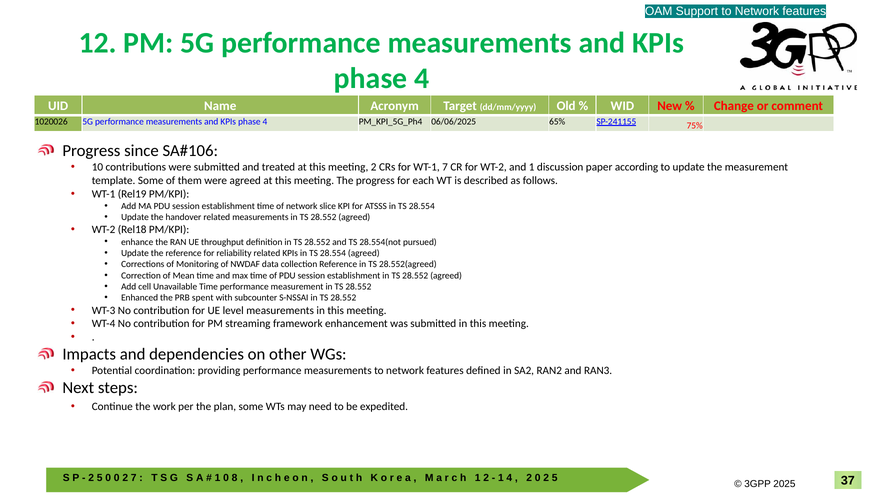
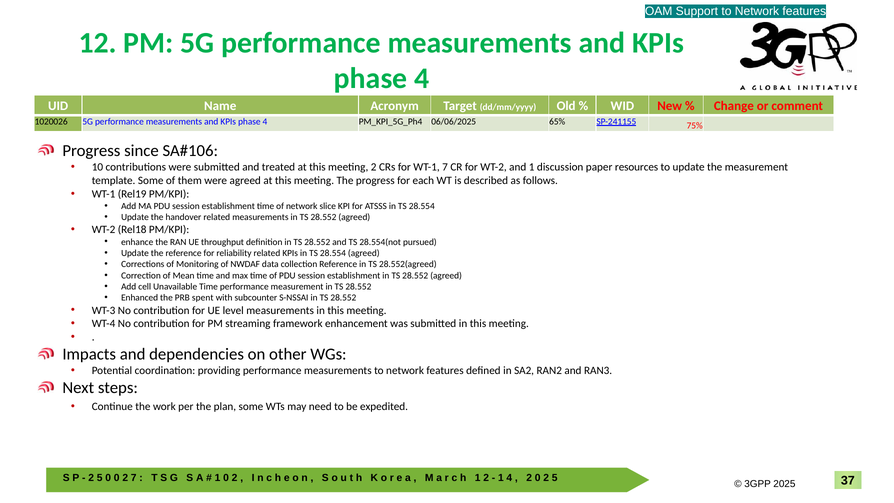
according: according -> resources (637, 167)
8: 8 -> 2 (235, 478)
